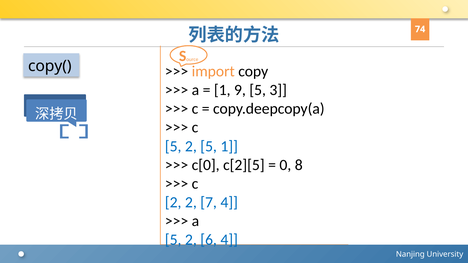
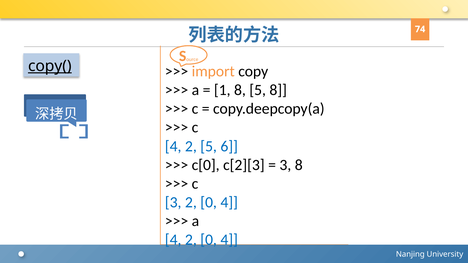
copy( underline: none -> present (50, 66)
1 9: 9 -> 8 (240, 90)
5 3: 3 -> 8 (278, 90)
5: 5 -> 4 (173, 146)
5 1: 1 -> 6 (229, 146)
c[2][5: c[2][5 -> c[2][3 (244, 165)
0: 0 -> 3 (285, 165)
2: 2 -> 3 (173, 203)
7: 7 -> 0 (209, 203)
5: 5 -> 4 (173, 240)
6: 6 -> 0 (209, 240)
